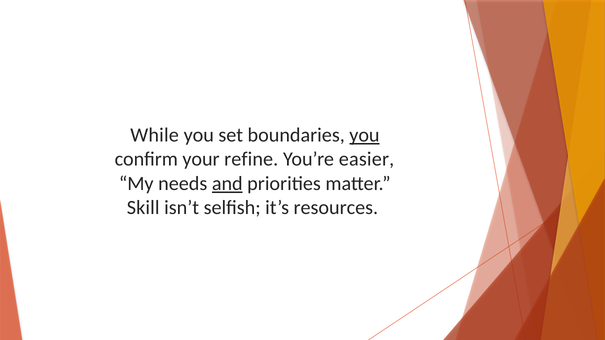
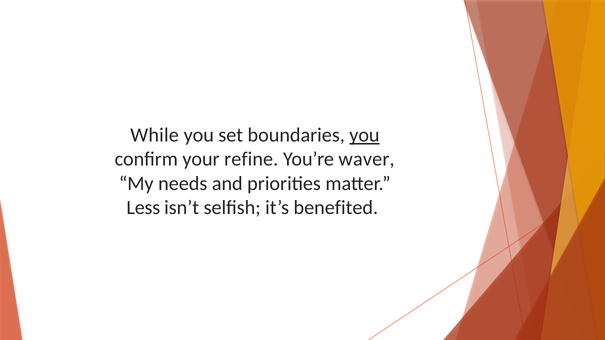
easier: easier -> waver (367, 159)
and underline: present -> none (227, 184)
Skill: Skill -> Less (143, 208)
resources: resources -> benefited (336, 208)
